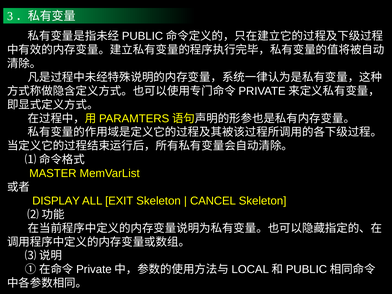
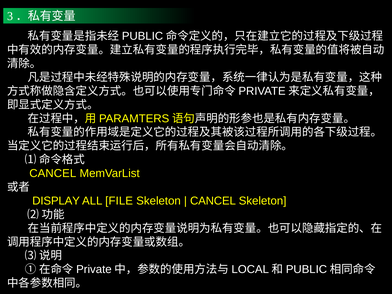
MASTER: MASTER -> CANCEL (53, 173)
EXIT: EXIT -> FILE (119, 201)
